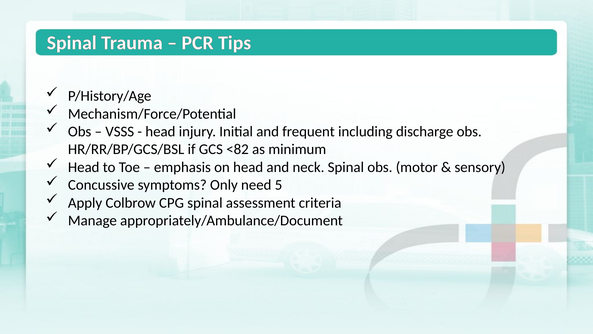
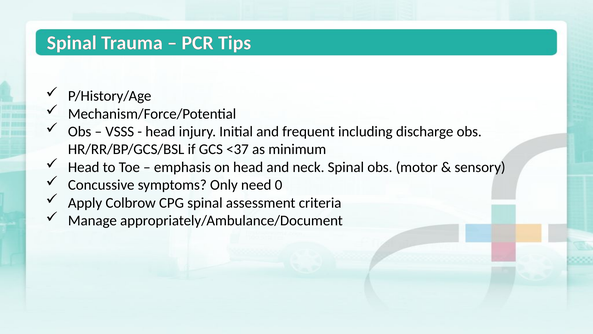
<82: <82 -> <37 (238, 149)
5: 5 -> 0 (279, 185)
